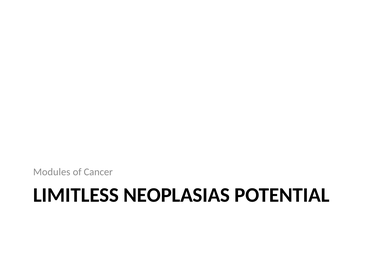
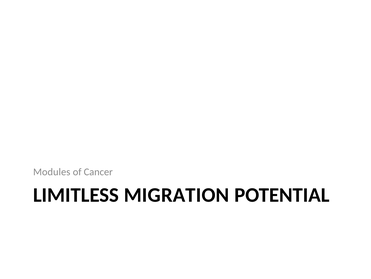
NEOPLASIAS: NEOPLASIAS -> MIGRATION (177, 194)
